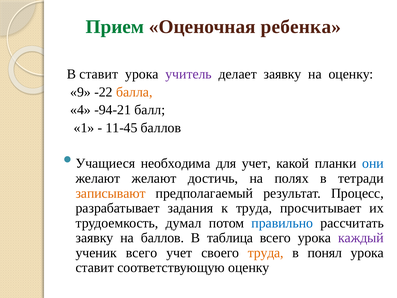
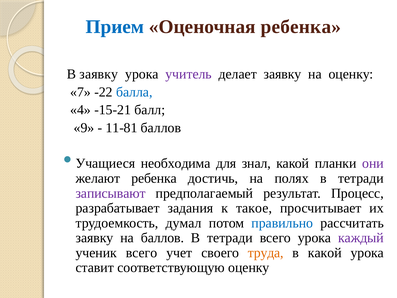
Прием colour: green -> blue (115, 27)
В ставит: ставит -> заявку (99, 74)
9: 9 -> 7 (81, 92)
балла colour: orange -> blue (134, 92)
-94-21: -94-21 -> -15-21 (113, 110)
1: 1 -> 9 (84, 128)
11-45: 11-45 -> 11-81 (122, 128)
для учет: учет -> знал (256, 163)
они colour: blue -> purple (373, 163)
желают желают: желают -> ребенка (154, 178)
записывают colour: orange -> purple (111, 193)
к труда: труда -> такое (254, 208)
таблица: таблица -> тетради (230, 238)
в понял: понял -> какой (325, 253)
